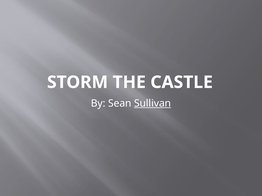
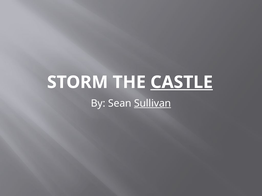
CASTLE underline: none -> present (182, 82)
